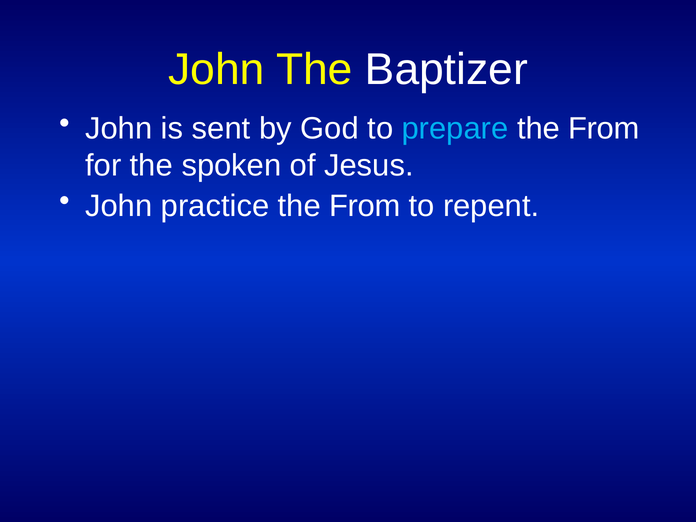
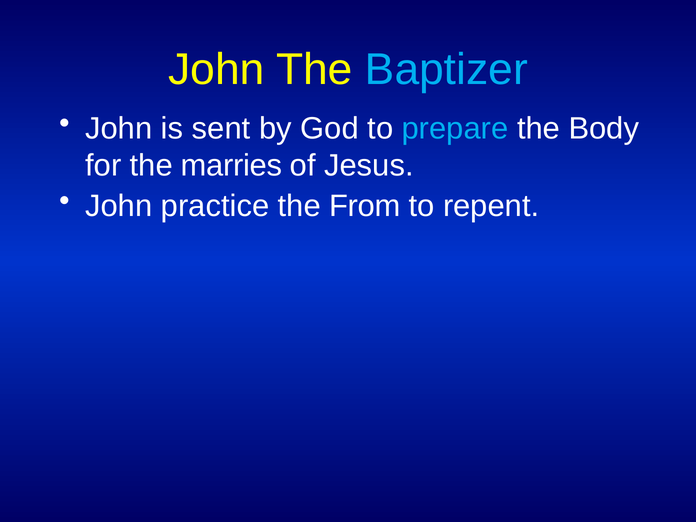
Baptizer colour: white -> light blue (446, 70)
From: From -> Body (604, 129)
spoken: spoken -> marries (232, 166)
